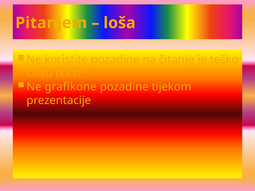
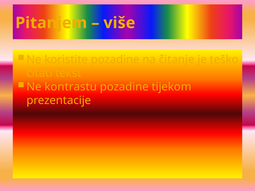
loša: loša -> više (119, 23)
grafikone: grafikone -> kontrastu (71, 87)
